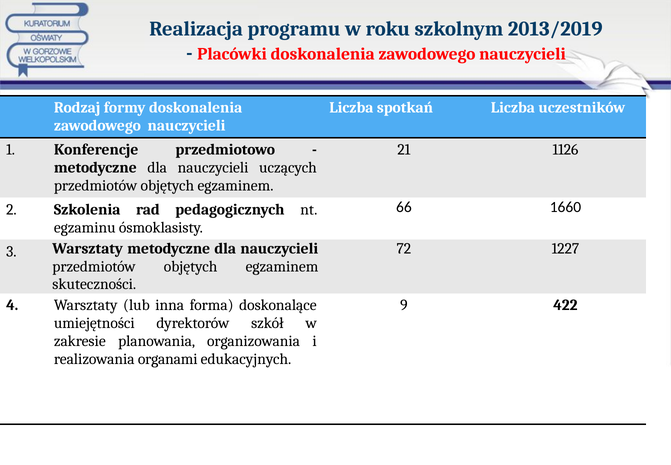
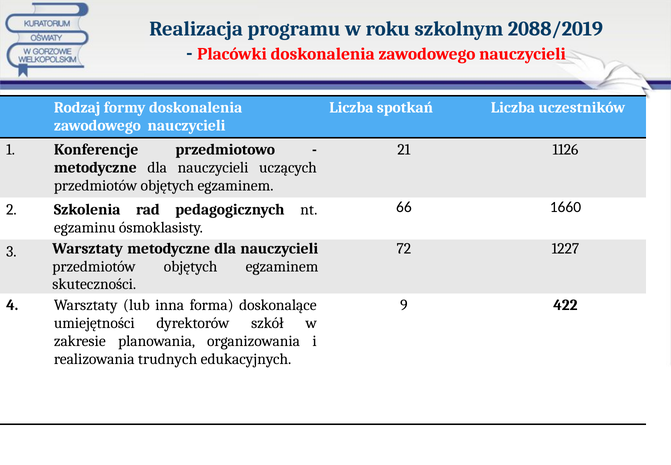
2013/2019: 2013/2019 -> 2088/2019 (555, 29)
organami: organami -> trudnych (168, 359)
